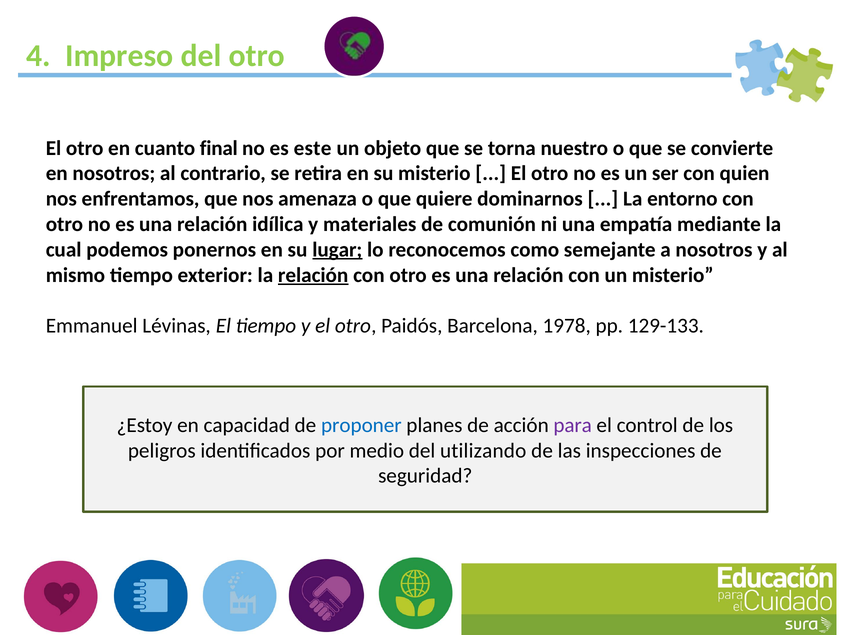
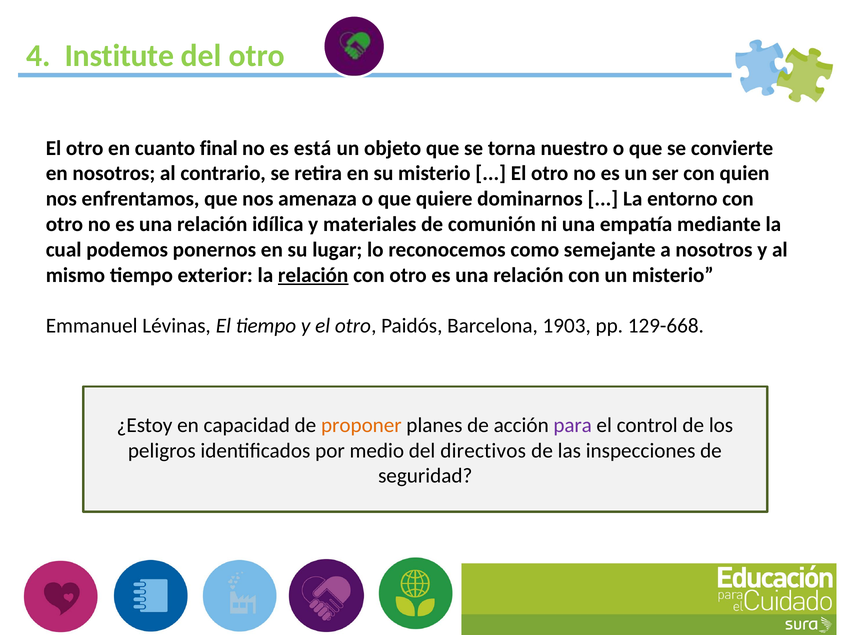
Impreso: Impreso -> Institute (119, 56)
este: este -> está (313, 148)
lugar underline: present -> none (337, 250)
1978: 1978 -> 1903 (567, 326)
129-133: 129-133 -> 129-668 (666, 326)
proponer colour: blue -> orange (361, 425)
utilizando: utilizando -> directivos (483, 451)
